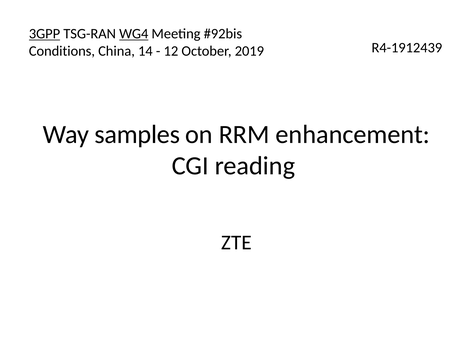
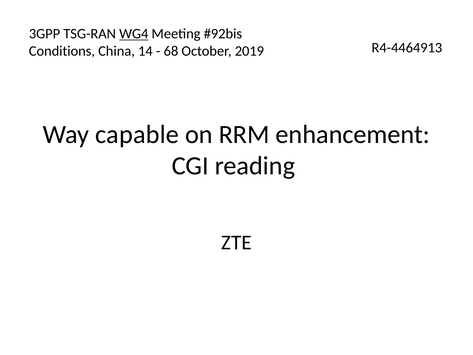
3GPP underline: present -> none (44, 34)
12: 12 -> 68 (171, 51)
R4-1912439: R4-1912439 -> R4-4464913 (407, 48)
samples: samples -> capable (137, 134)
